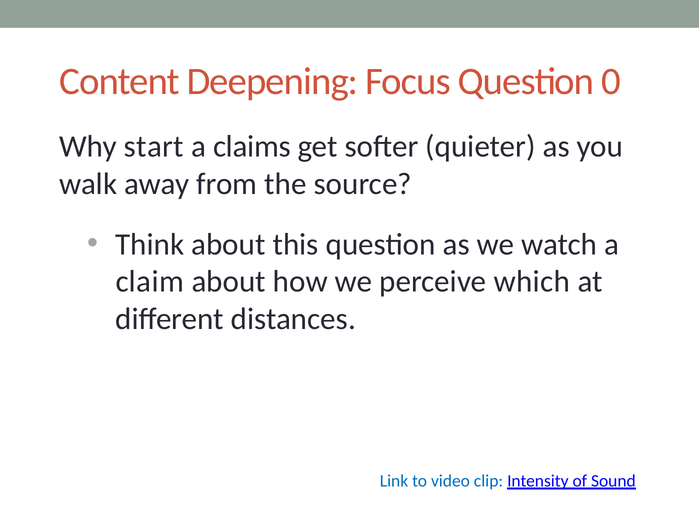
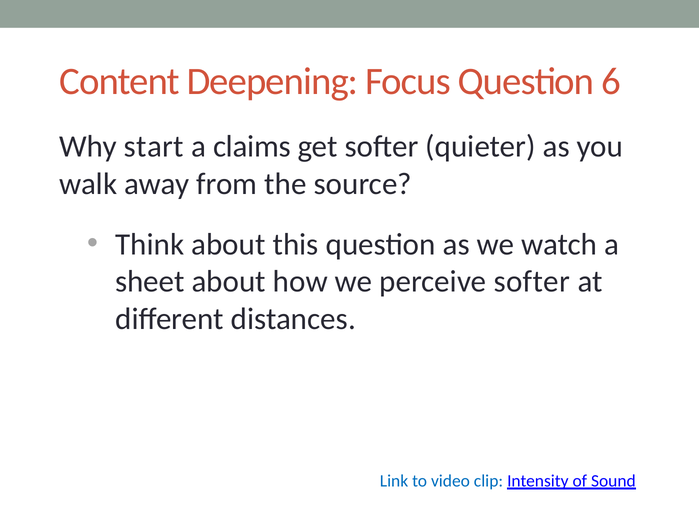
0: 0 -> 6 (611, 81)
claim: claim -> sheet (150, 282)
perceive which: which -> softer (532, 282)
